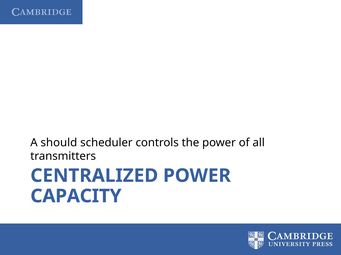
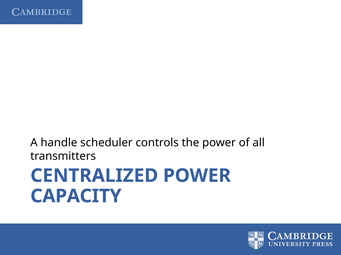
should: should -> handle (59, 143)
